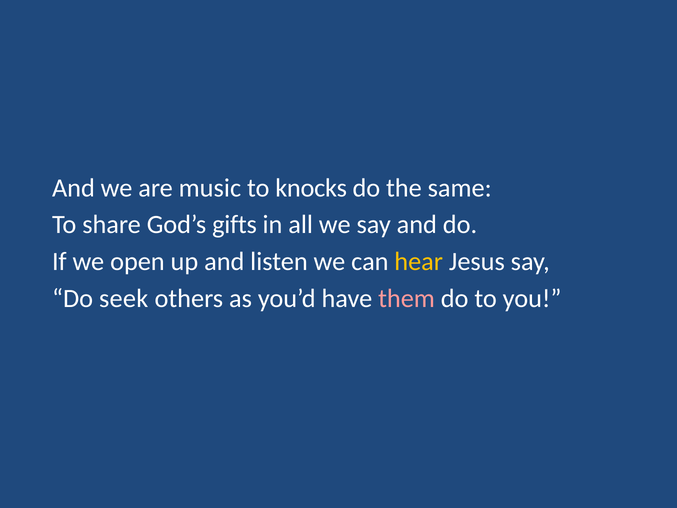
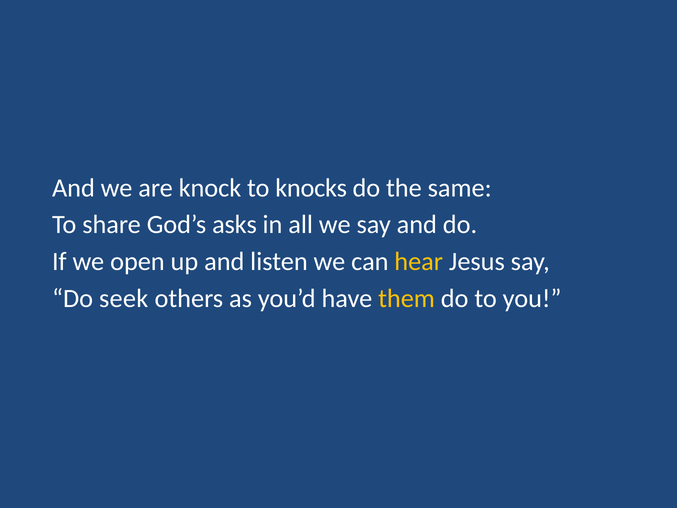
music: music -> knock (210, 188)
gifts: gifts -> asks (235, 225)
them colour: pink -> yellow (407, 298)
